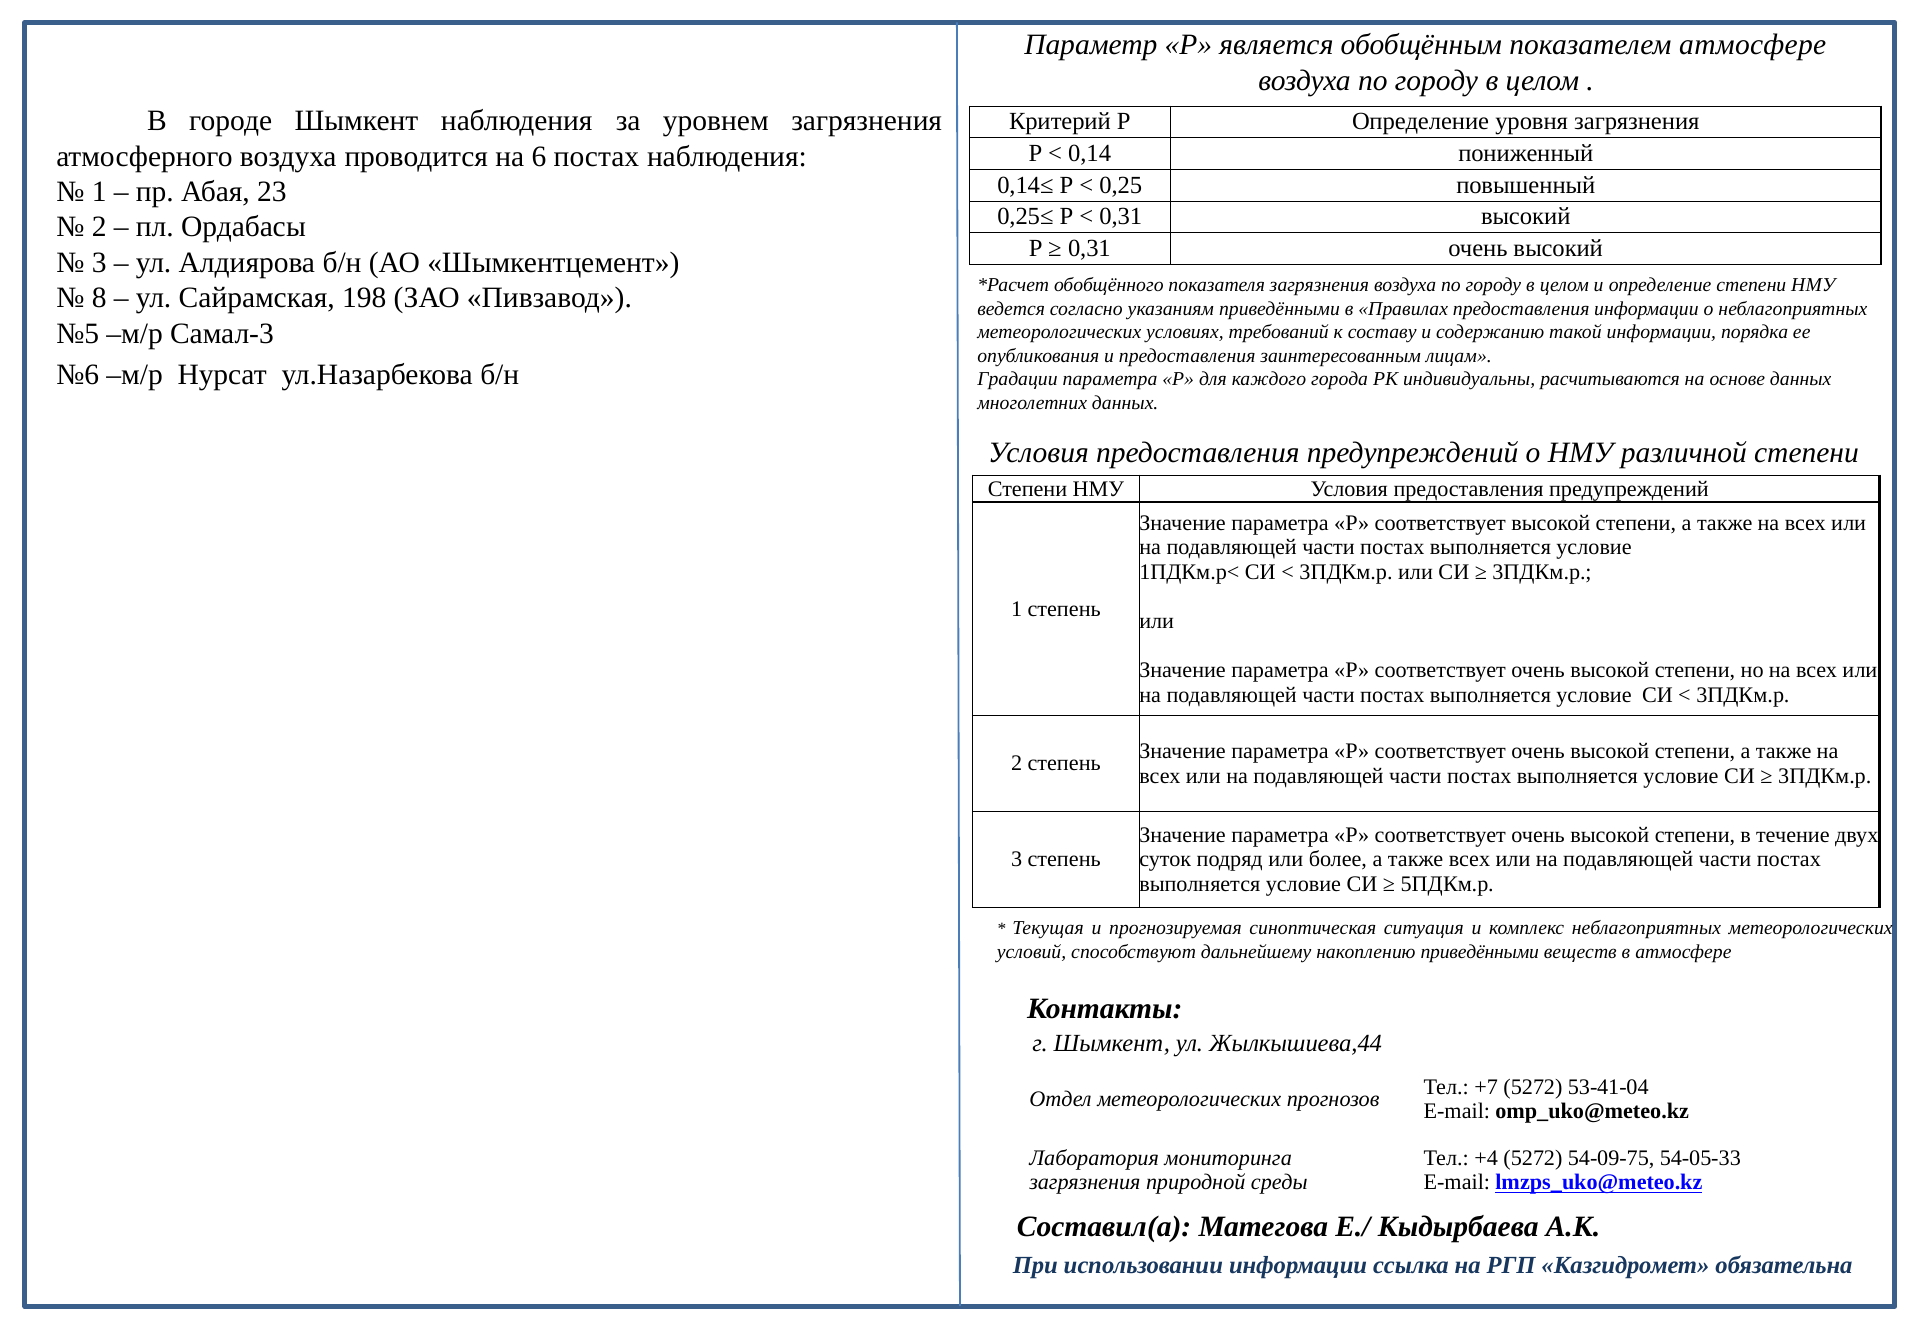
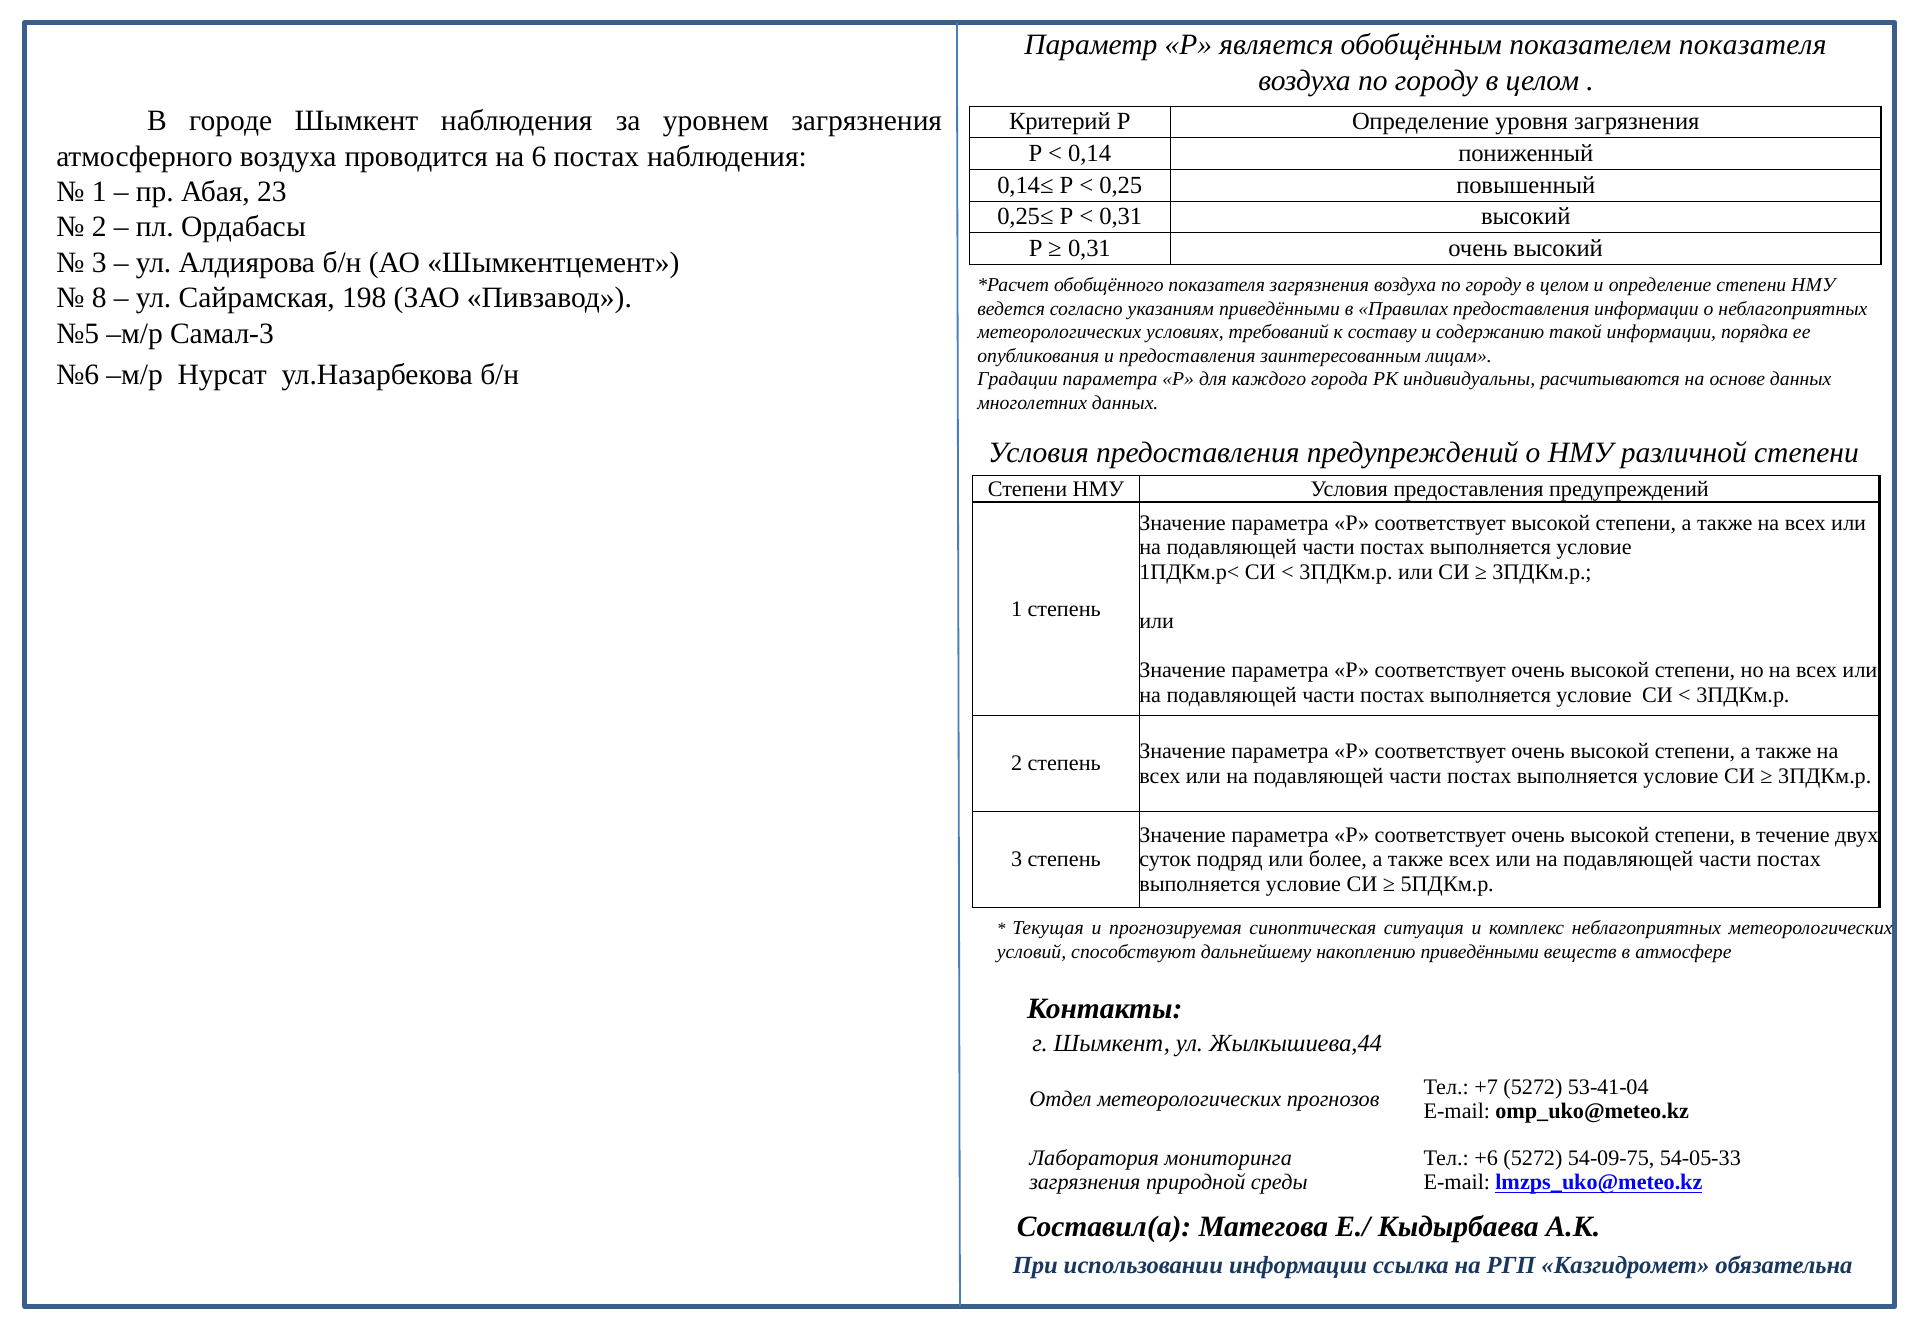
показателем атмосфере: атмосфере -> показателя (1753, 45)
+4: +4 -> +6 (1486, 1158)
